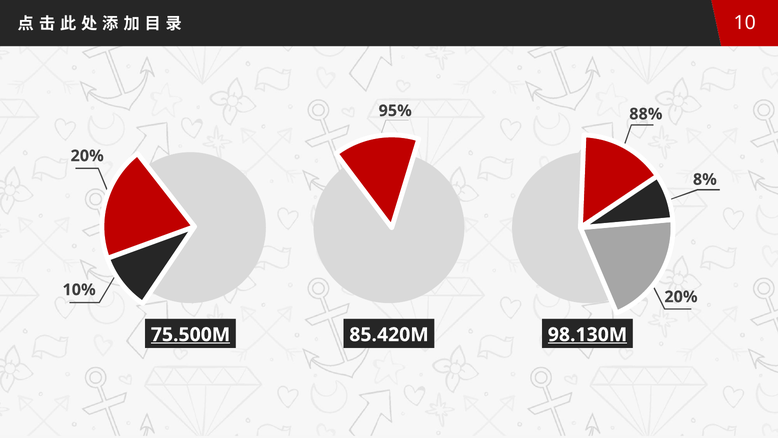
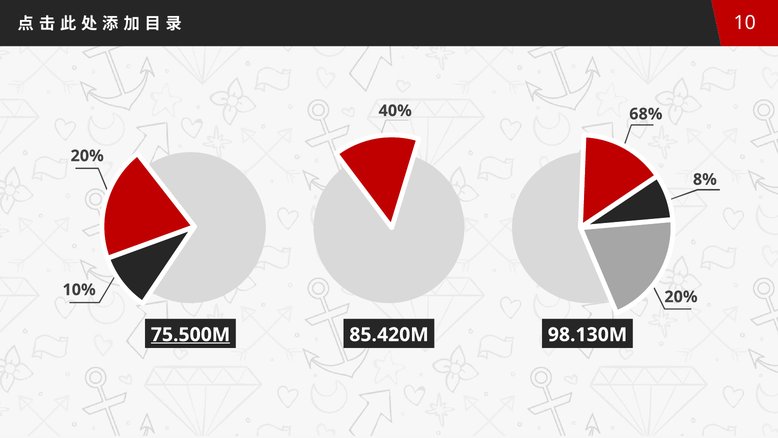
95%: 95% -> 40% (395, 111)
88%: 88% -> 68% (646, 114)
98.130M underline: present -> none (587, 334)
